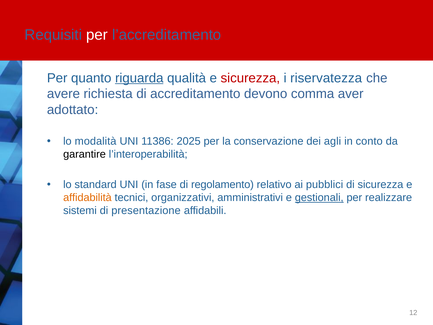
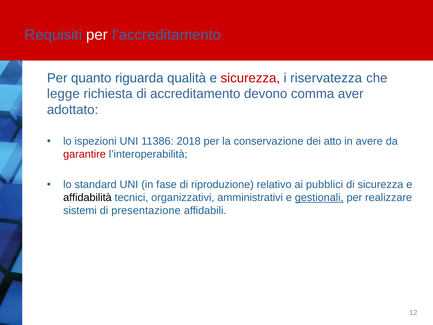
riguarda underline: present -> none (139, 78)
avere: avere -> legge (63, 94)
modalità: modalità -> ispezioni (96, 141)
2025: 2025 -> 2018 (189, 141)
agli: agli -> atto (333, 141)
conto: conto -> avere (369, 141)
garantire colour: black -> red (85, 154)
regolamento: regolamento -> riproduzione (222, 185)
affidabilità colour: orange -> black (87, 198)
